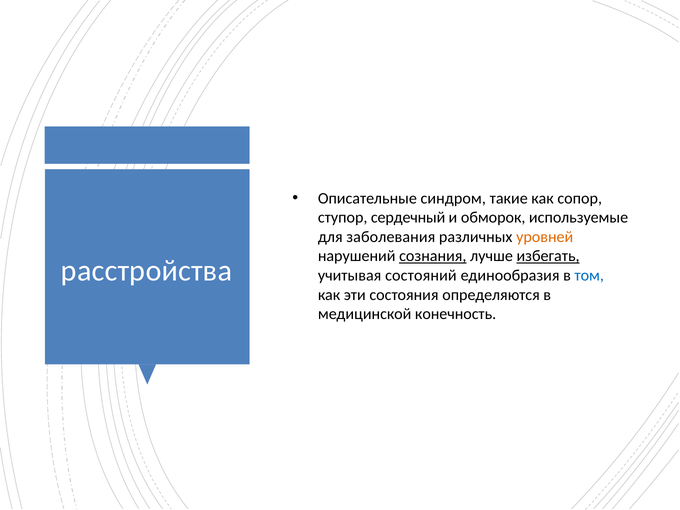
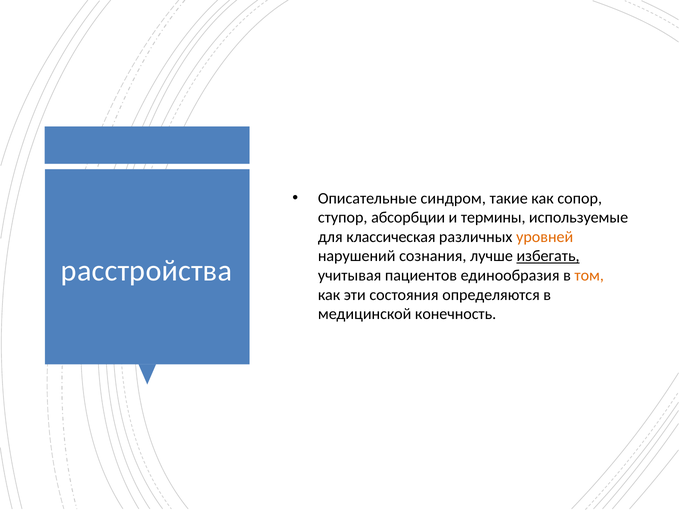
сердечный: сердечный -> абсорбции (408, 218)
обморок: обморок -> термины (493, 218)
заболевания: заболевания -> классическая (391, 237)
сознания underline: present -> none (433, 256)
состояний: состояний -> пациентов (421, 275)
том colour: blue -> orange (589, 275)
